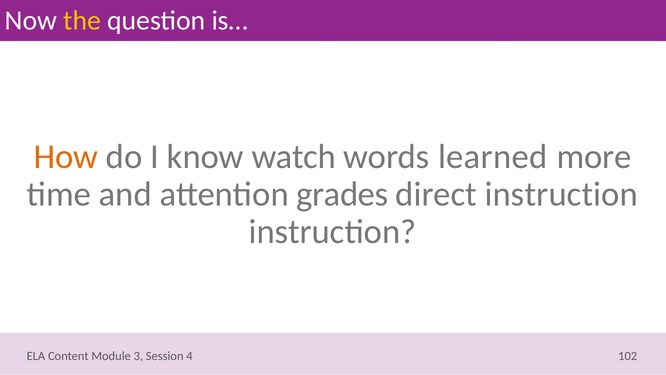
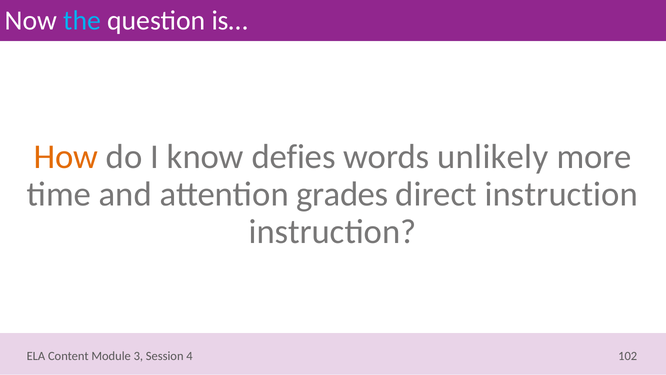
the colour: yellow -> light blue (82, 20)
watch: watch -> defies (294, 157)
learned: learned -> unlikely (493, 157)
